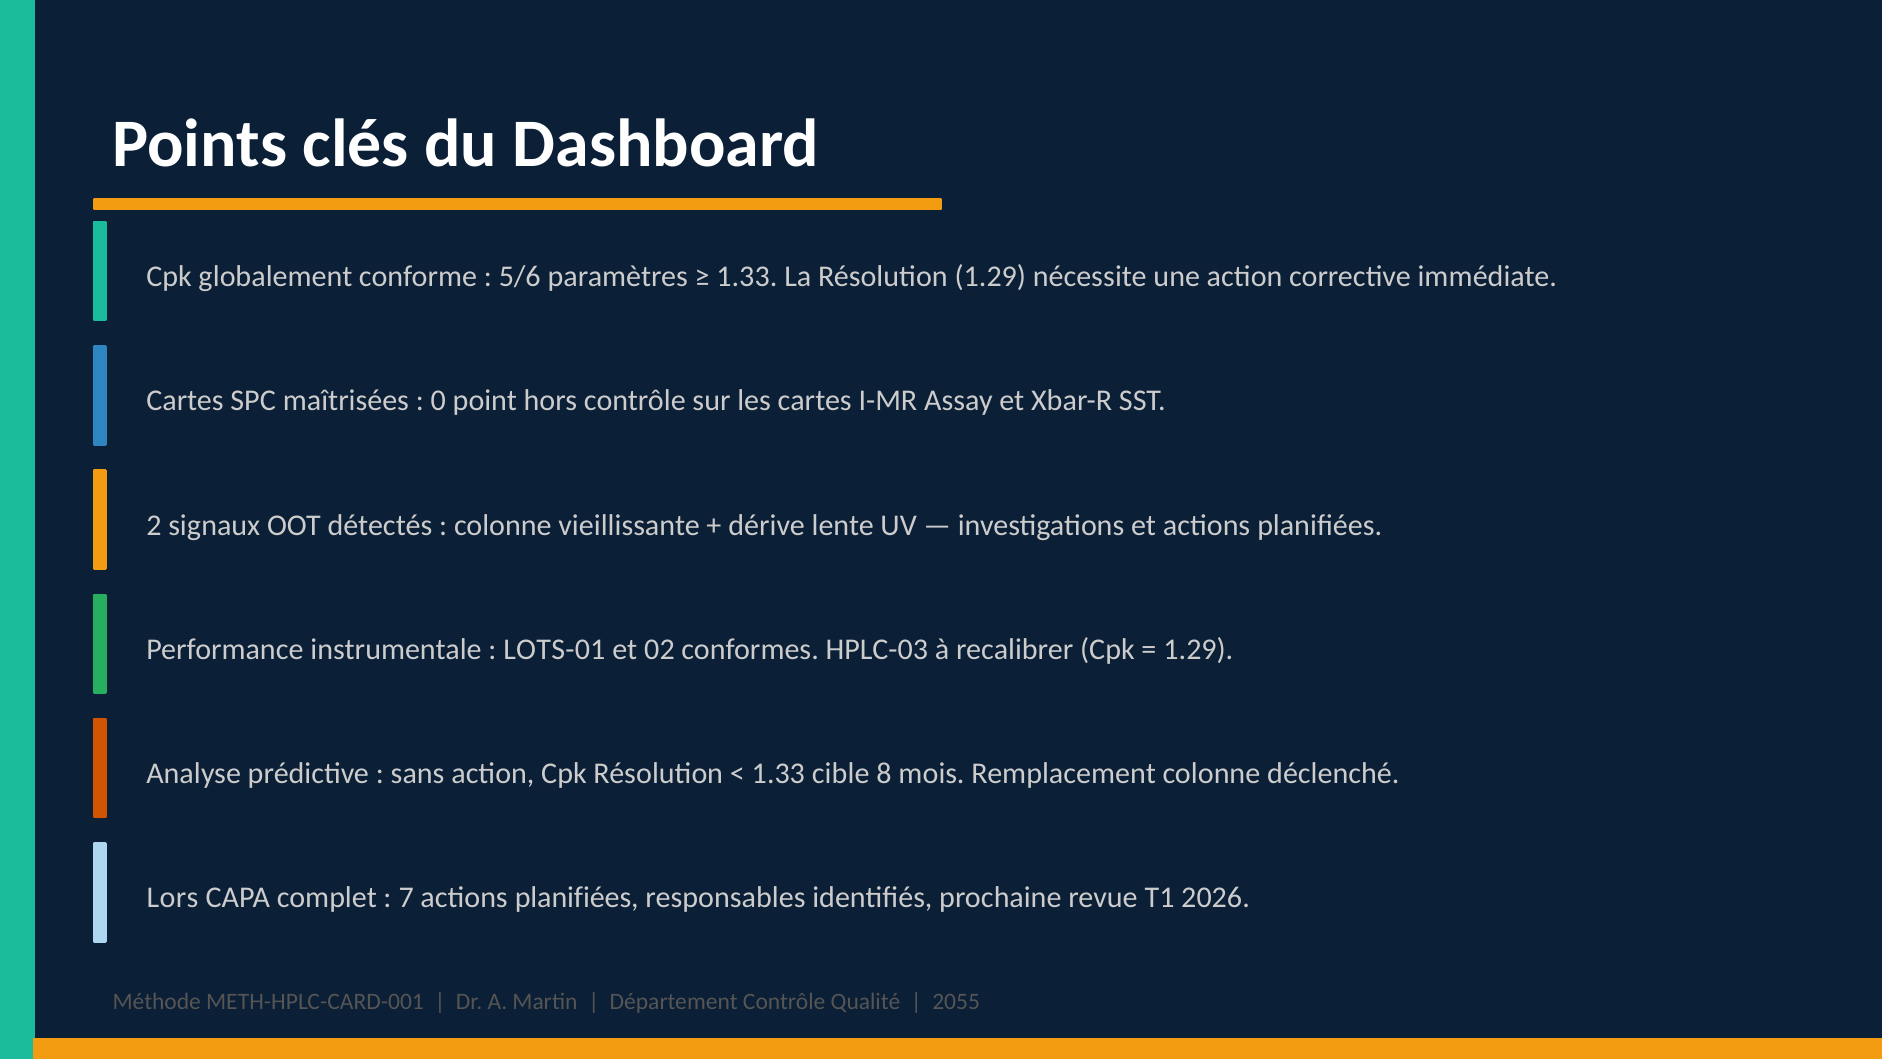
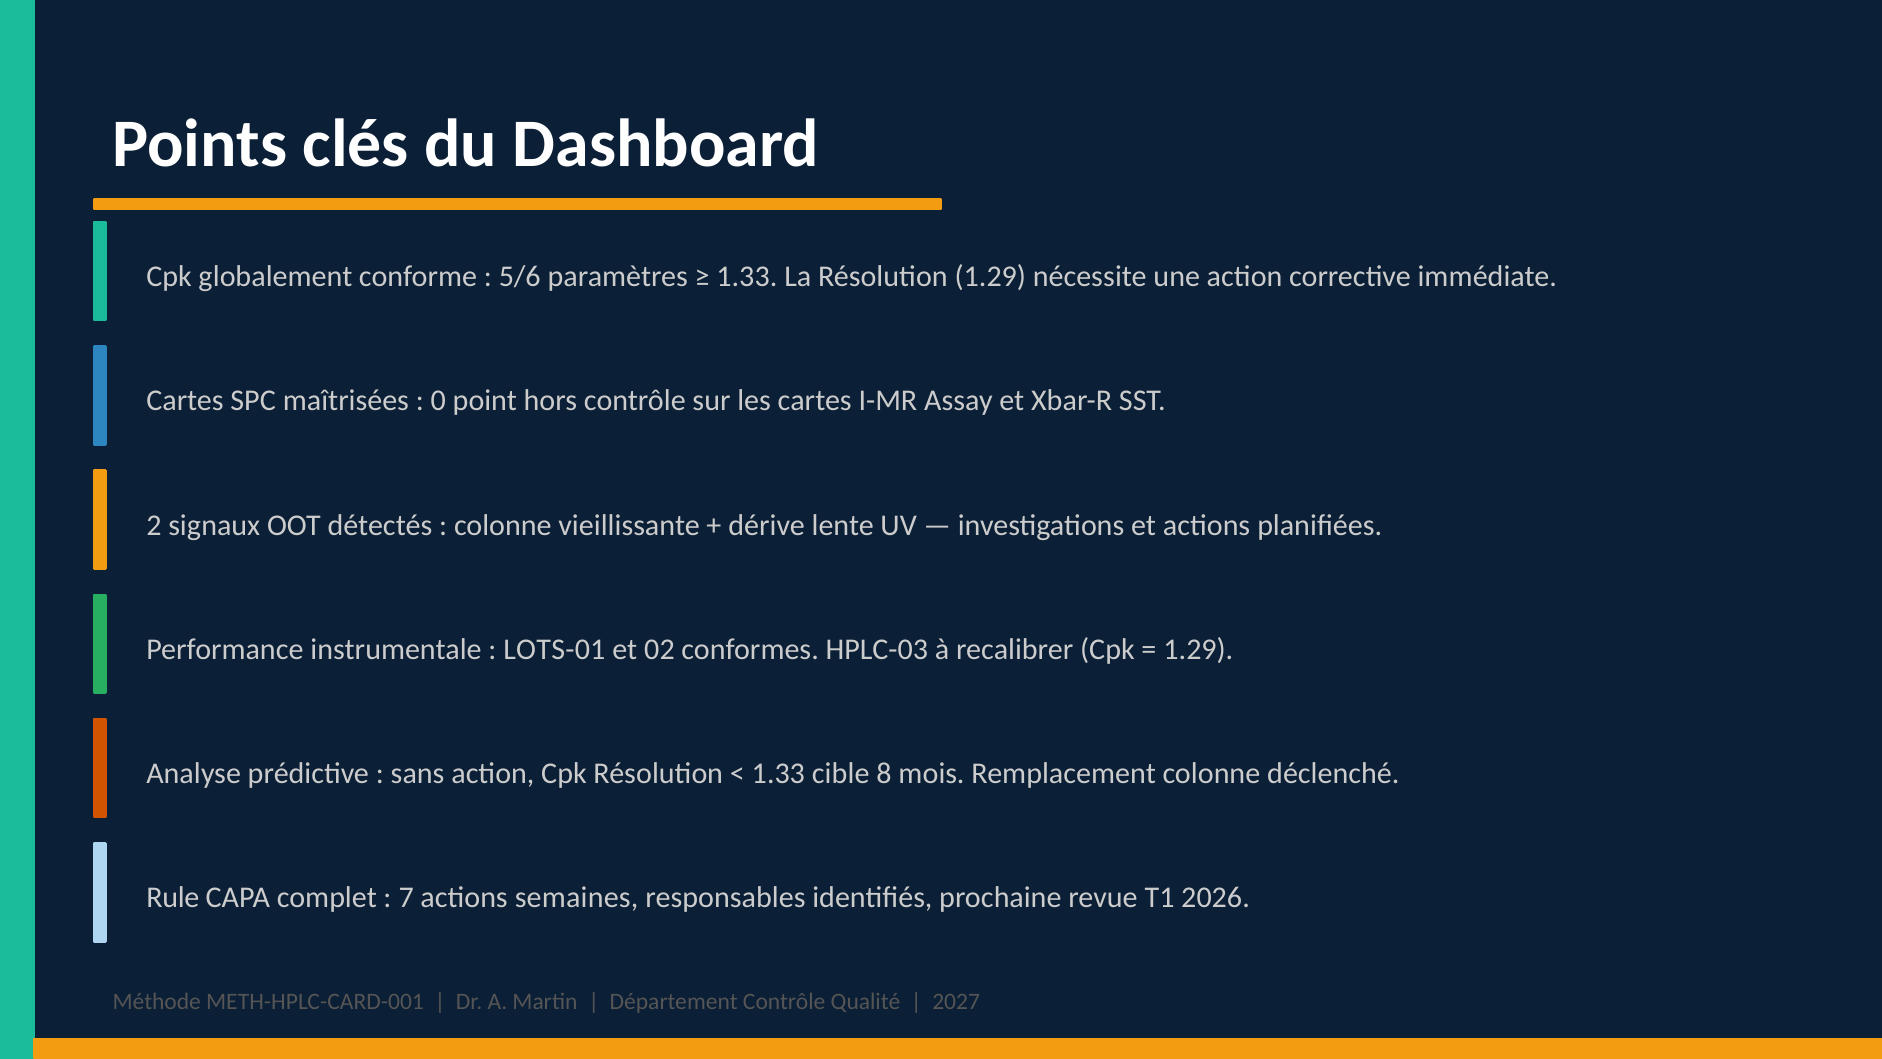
Lors: Lors -> Rule (173, 898)
7 actions planifiées: planifiées -> semaines (577, 898)
2055: 2055 -> 2027 (956, 1001)
